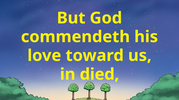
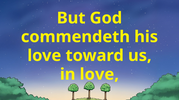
in died: died -> love (99, 75)
